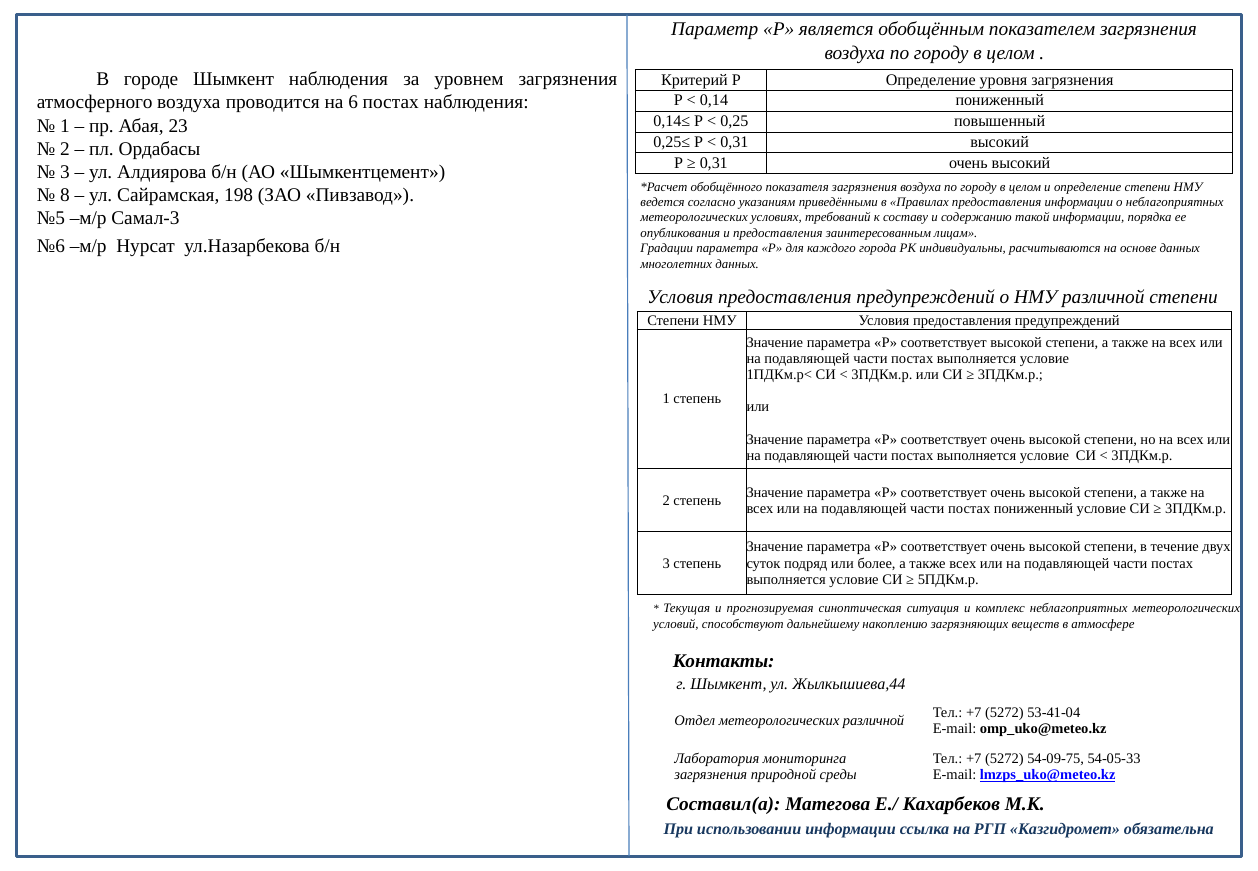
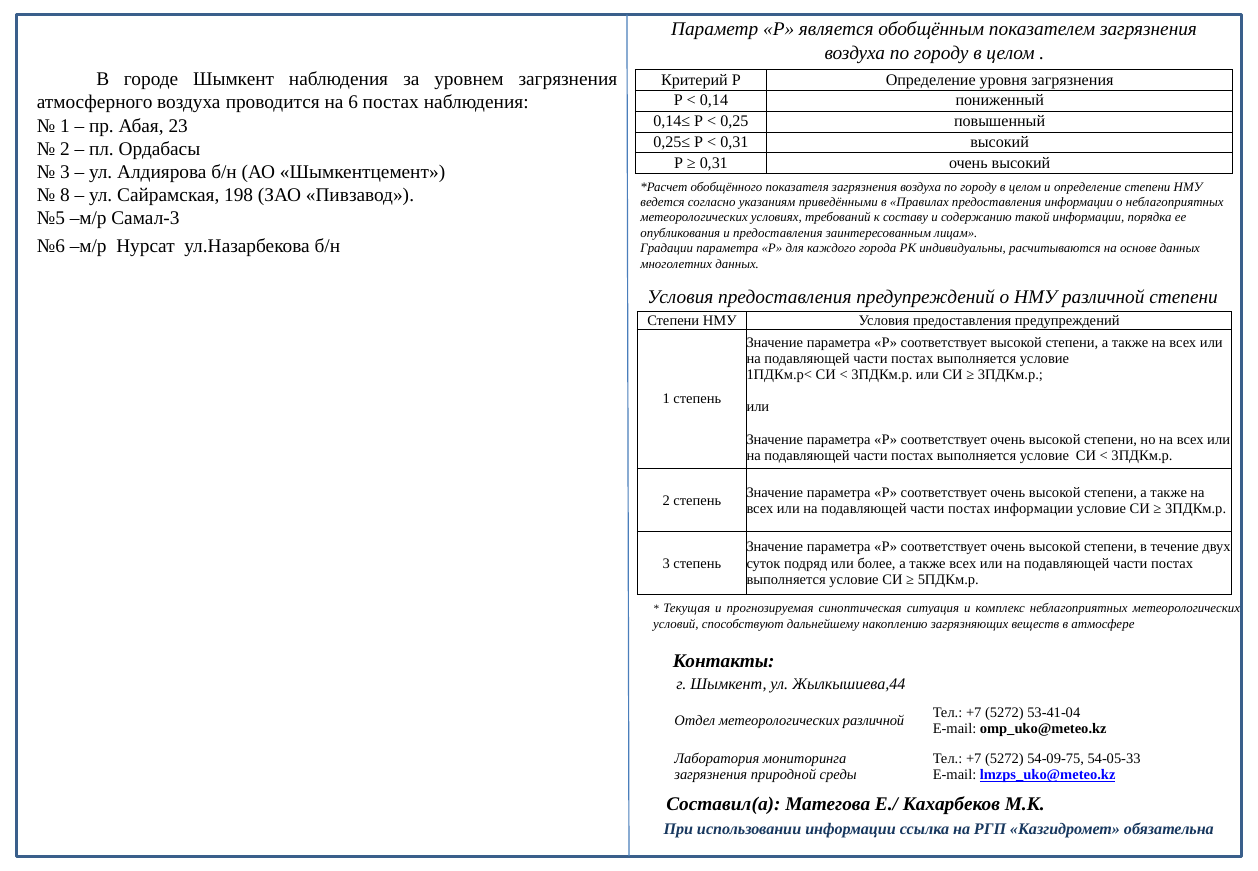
постах пониженный: пониженный -> информации (1033, 508)
